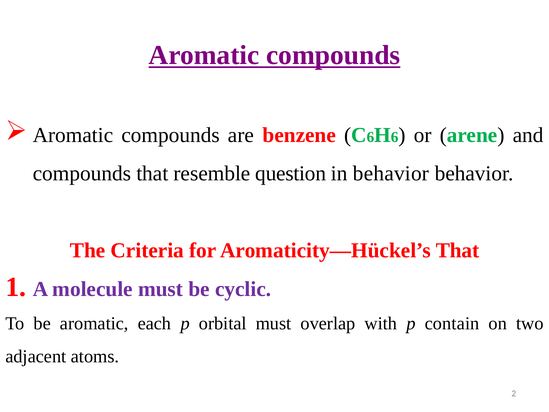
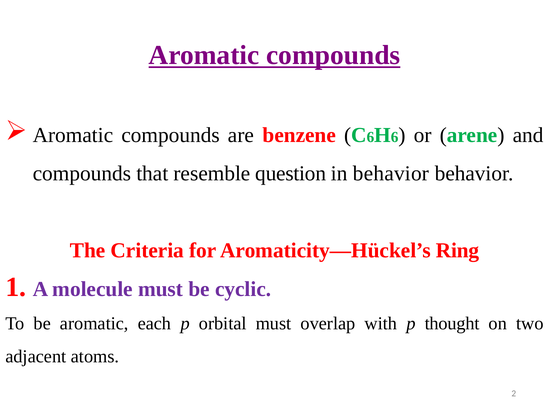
Aromaticity—Hückel’s That: That -> Ring (458, 250)
contain: contain -> thought (452, 323)
